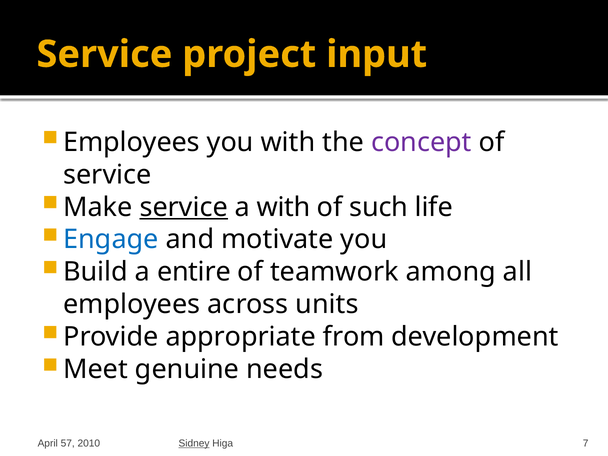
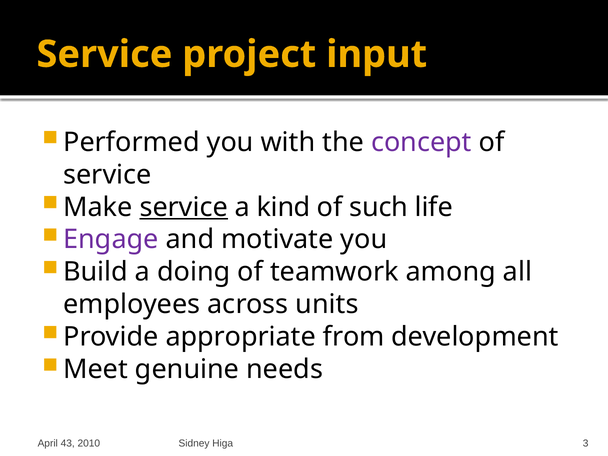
Employees: Employees -> Performed (132, 142)
a with: with -> kind (284, 207)
Engage colour: blue -> purple (111, 240)
entire: entire -> doing (194, 272)
57: 57 -> 43 (68, 444)
Sidney underline: present -> none (194, 444)
7: 7 -> 3 (586, 444)
